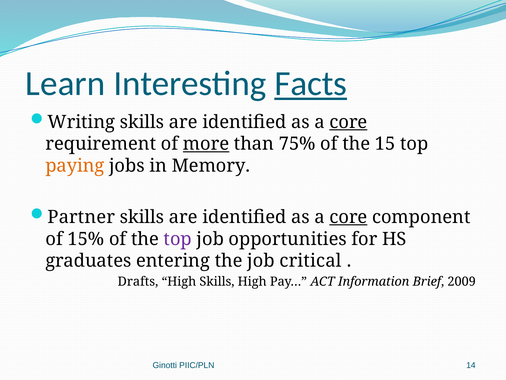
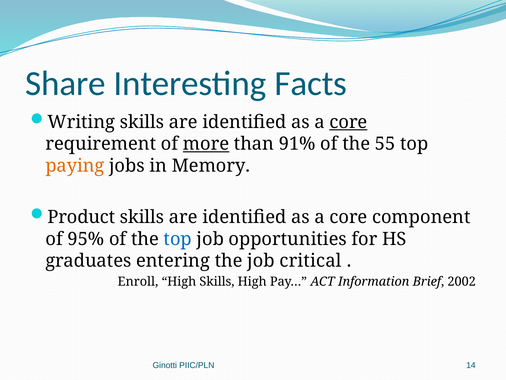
Learn: Learn -> Share (65, 84)
Facts underline: present -> none (311, 84)
75%: 75% -> 91% (297, 144)
15: 15 -> 55 (385, 144)
Partner: Partner -> Product (81, 217)
core underline: present -> none (348, 217)
15%: 15% -> 95% (86, 239)
top colour: purple -> blue (178, 239)
Drafts: Drafts -> Enroll (138, 281)
2009: 2009 -> 2002 (462, 281)
